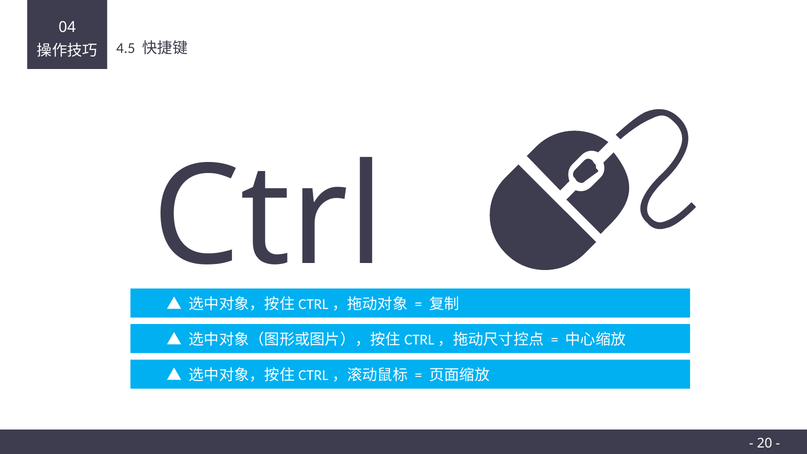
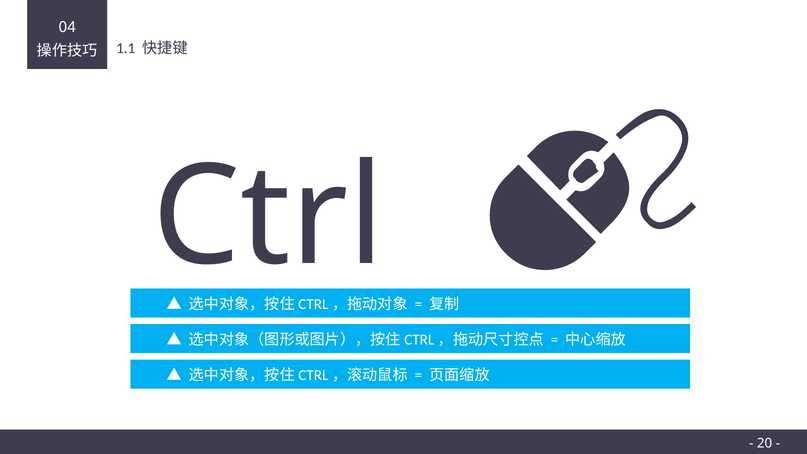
4.5: 4.5 -> 1.1 (126, 48)
